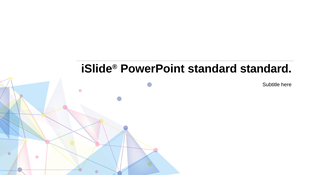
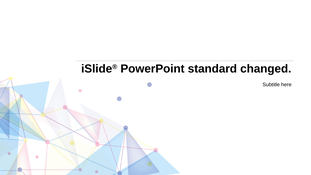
standard standard: standard -> changed (266, 69)
